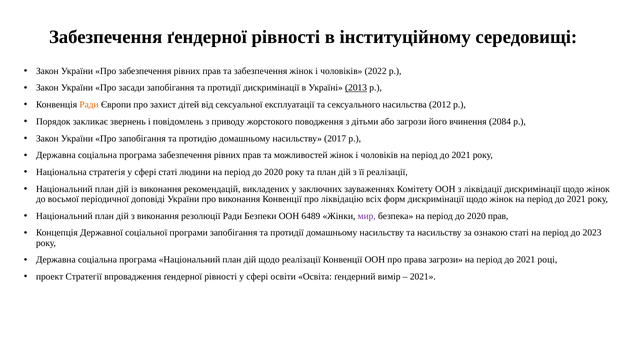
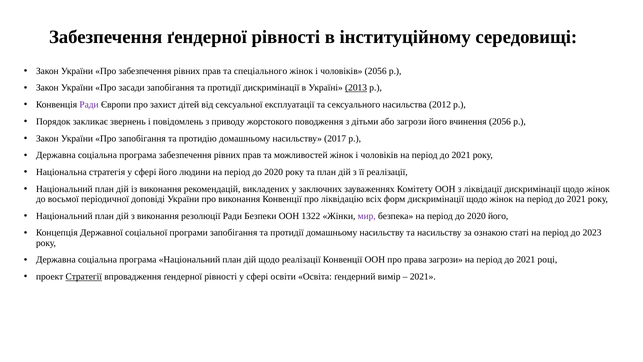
та забезпечення: забезпечення -> спеціального (261, 71)
чоловіків 2022: 2022 -> 2056 (376, 71)
Ради colour: orange -> purple (89, 105)
вчинення 2084: 2084 -> 2056 (500, 121)
сфері статі: статі -> його (168, 172)
6489: 6489 -> 1322 (311, 216)
2020 прав: прав -> його (498, 216)
Стратегії underline: none -> present (84, 276)
